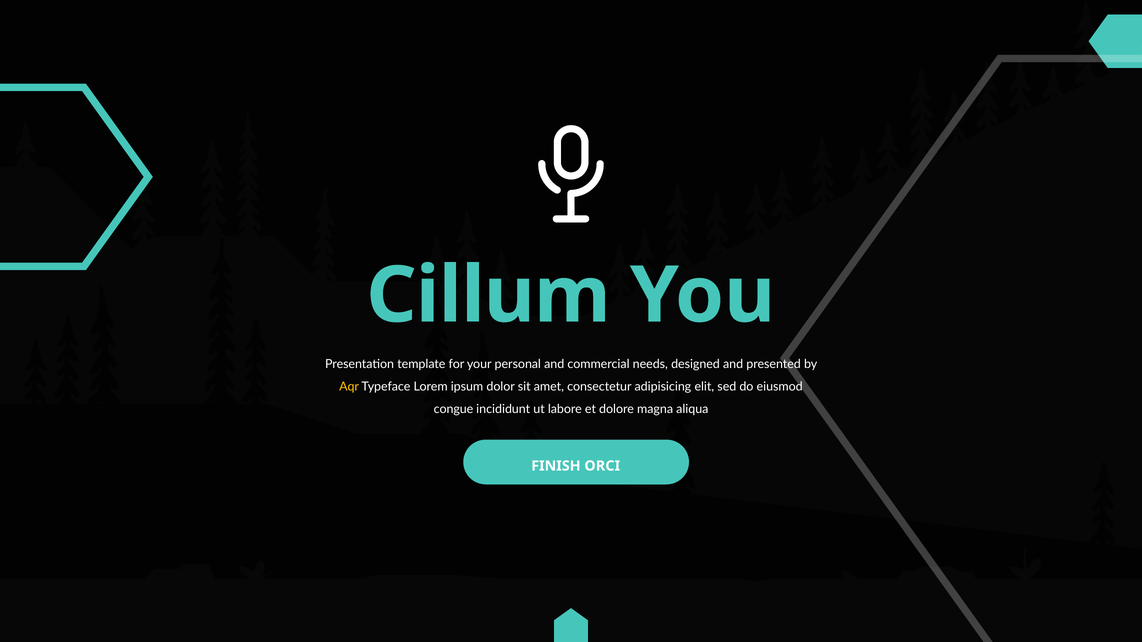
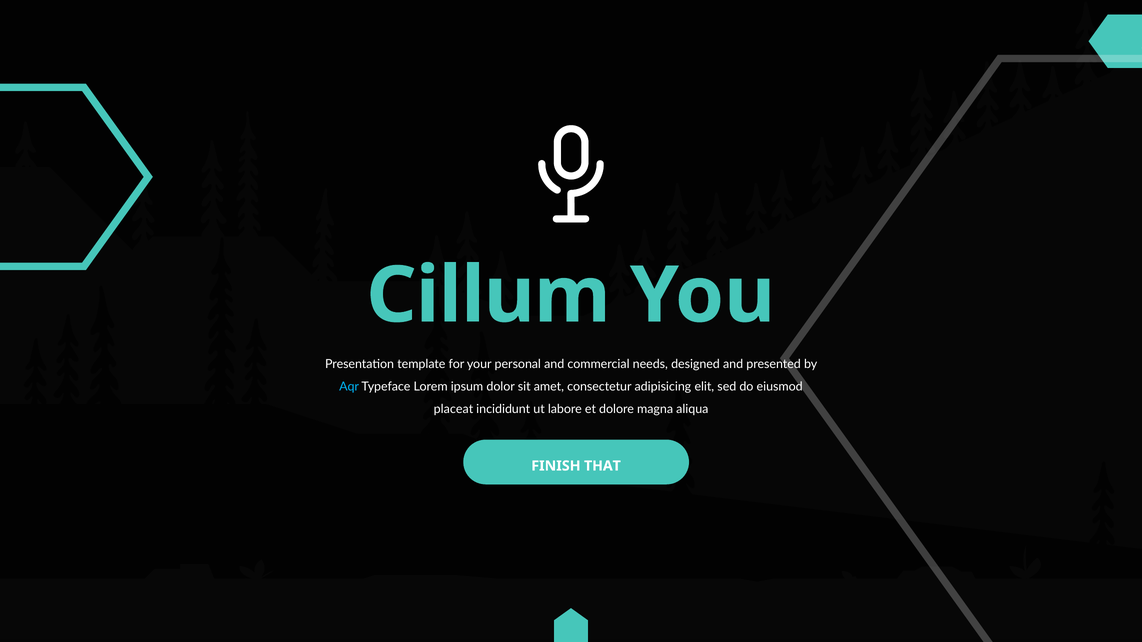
Aqr colour: yellow -> light blue (349, 387)
congue: congue -> placeat (453, 409)
ORCI: ORCI -> THAT (602, 466)
